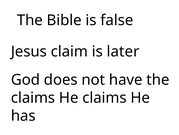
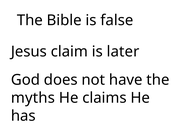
claims: claims -> myths (33, 97)
